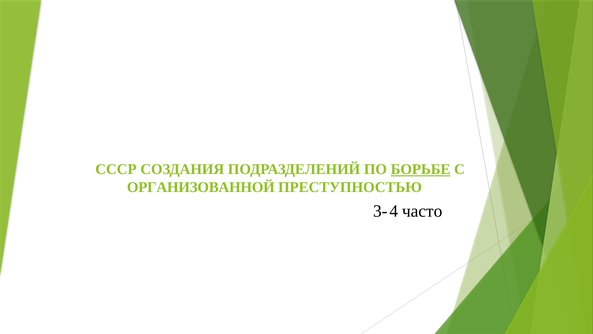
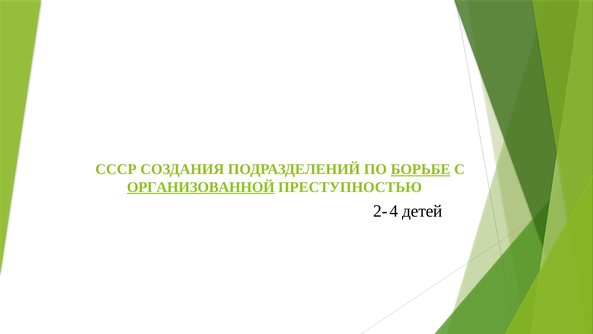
ОРГАНИЗОВАННОЙ underline: none -> present (201, 187)
3-: 3- -> 2- (380, 211)
часто: часто -> детей (422, 211)
